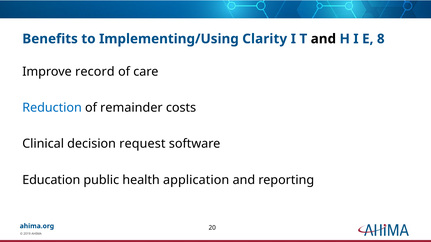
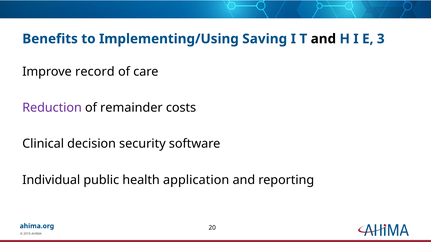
Clarity: Clarity -> Saving (265, 39)
8: 8 -> 3 (381, 39)
Reduction colour: blue -> purple (52, 108)
request: request -> security (142, 144)
Education: Education -> Individual (51, 180)
